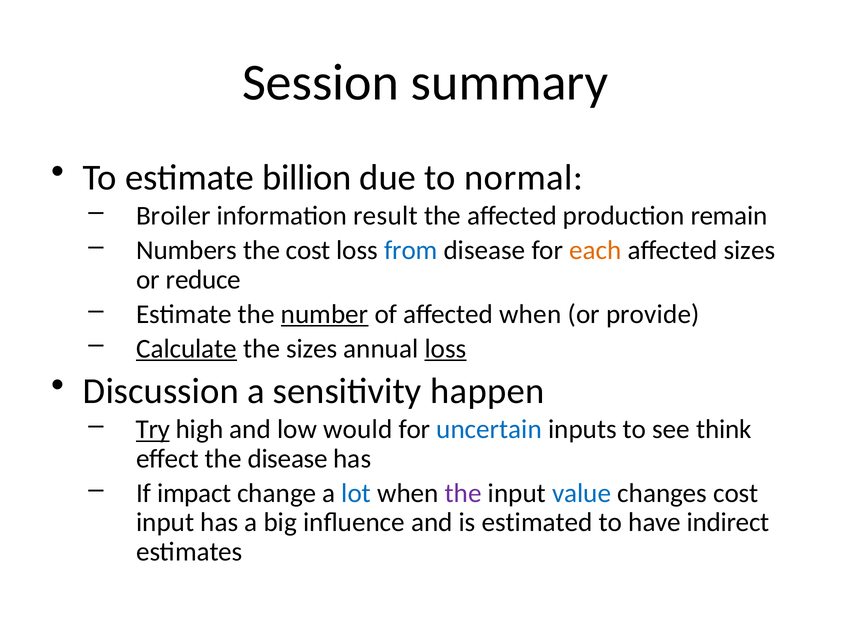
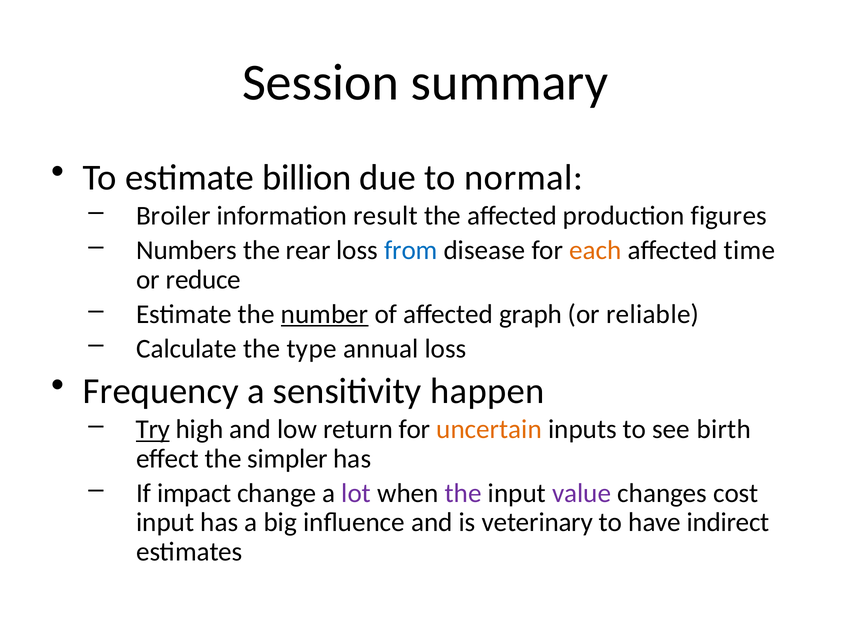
remain: remain -> figures (729, 216)
the cost: cost -> rear (308, 251)
affected sizes: sizes -> time (749, 251)
affected when: when -> graph (531, 314)
provide: provide -> reliable (653, 314)
Calculate underline: present -> none (187, 349)
the sizes: sizes -> type (312, 349)
loss underline: present -> none (446, 349)
Discussion: Discussion -> Frequency (161, 391)
would: would -> return (358, 430)
uncertain colour: blue -> orange (489, 430)
think: think -> birth (724, 430)
the disease: disease -> simpler (288, 459)
lot colour: blue -> purple (356, 493)
value colour: blue -> purple (582, 493)
estimated: estimated -> veterinary (537, 523)
